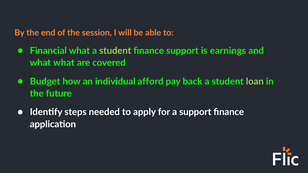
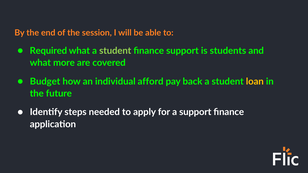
Financial: Financial -> Required (48, 51)
earnings: earnings -> students (228, 51)
what what: what -> more (64, 63)
loan colour: light green -> yellow (255, 82)
